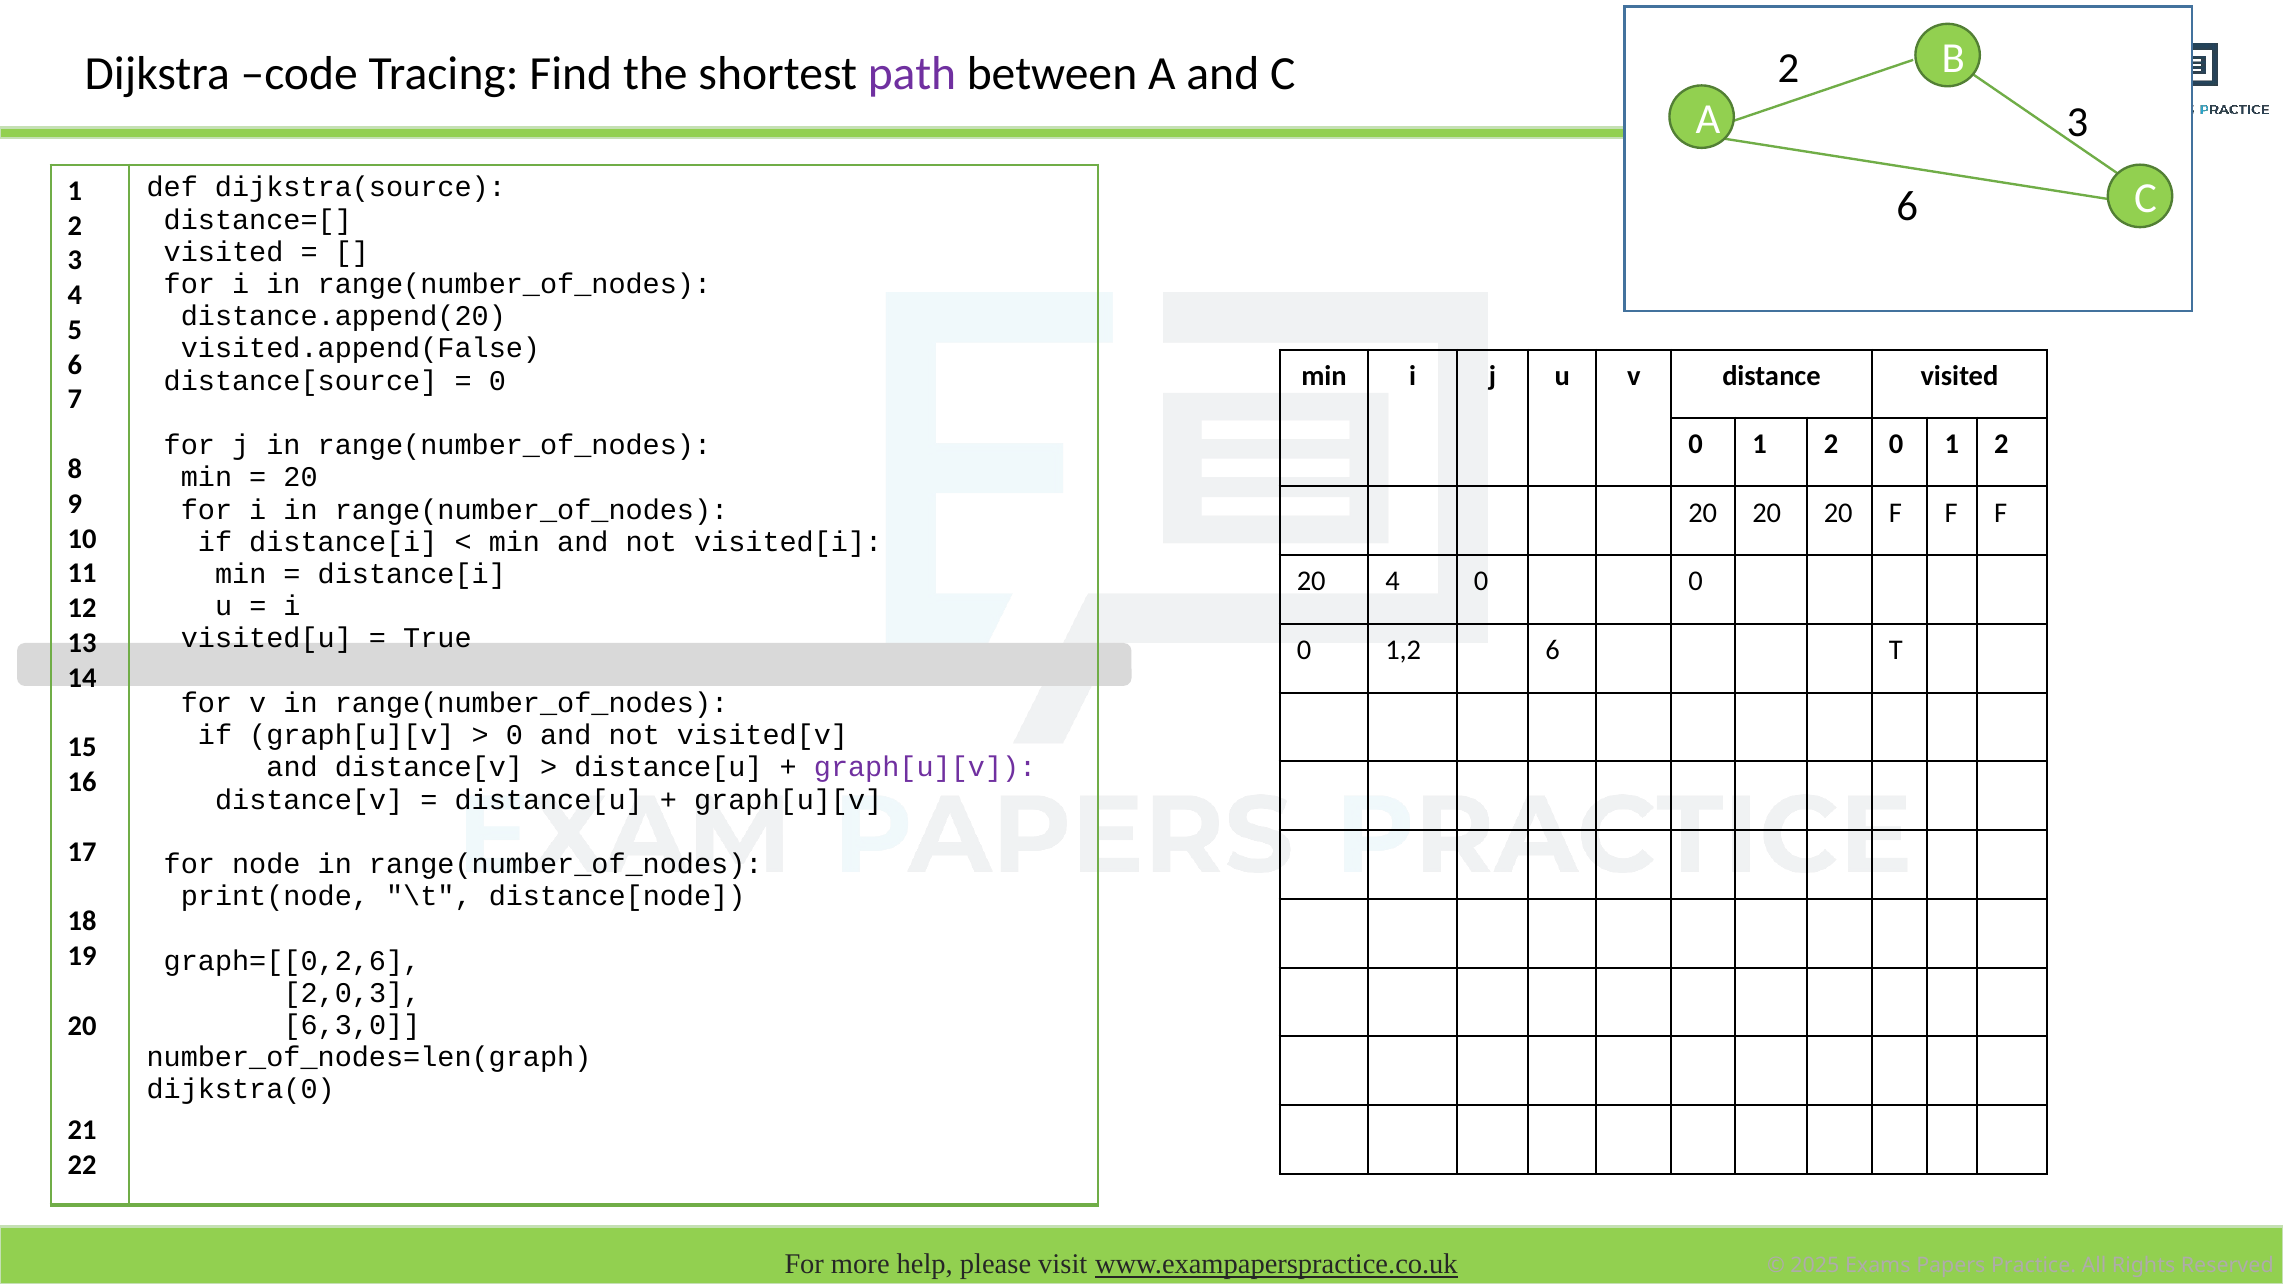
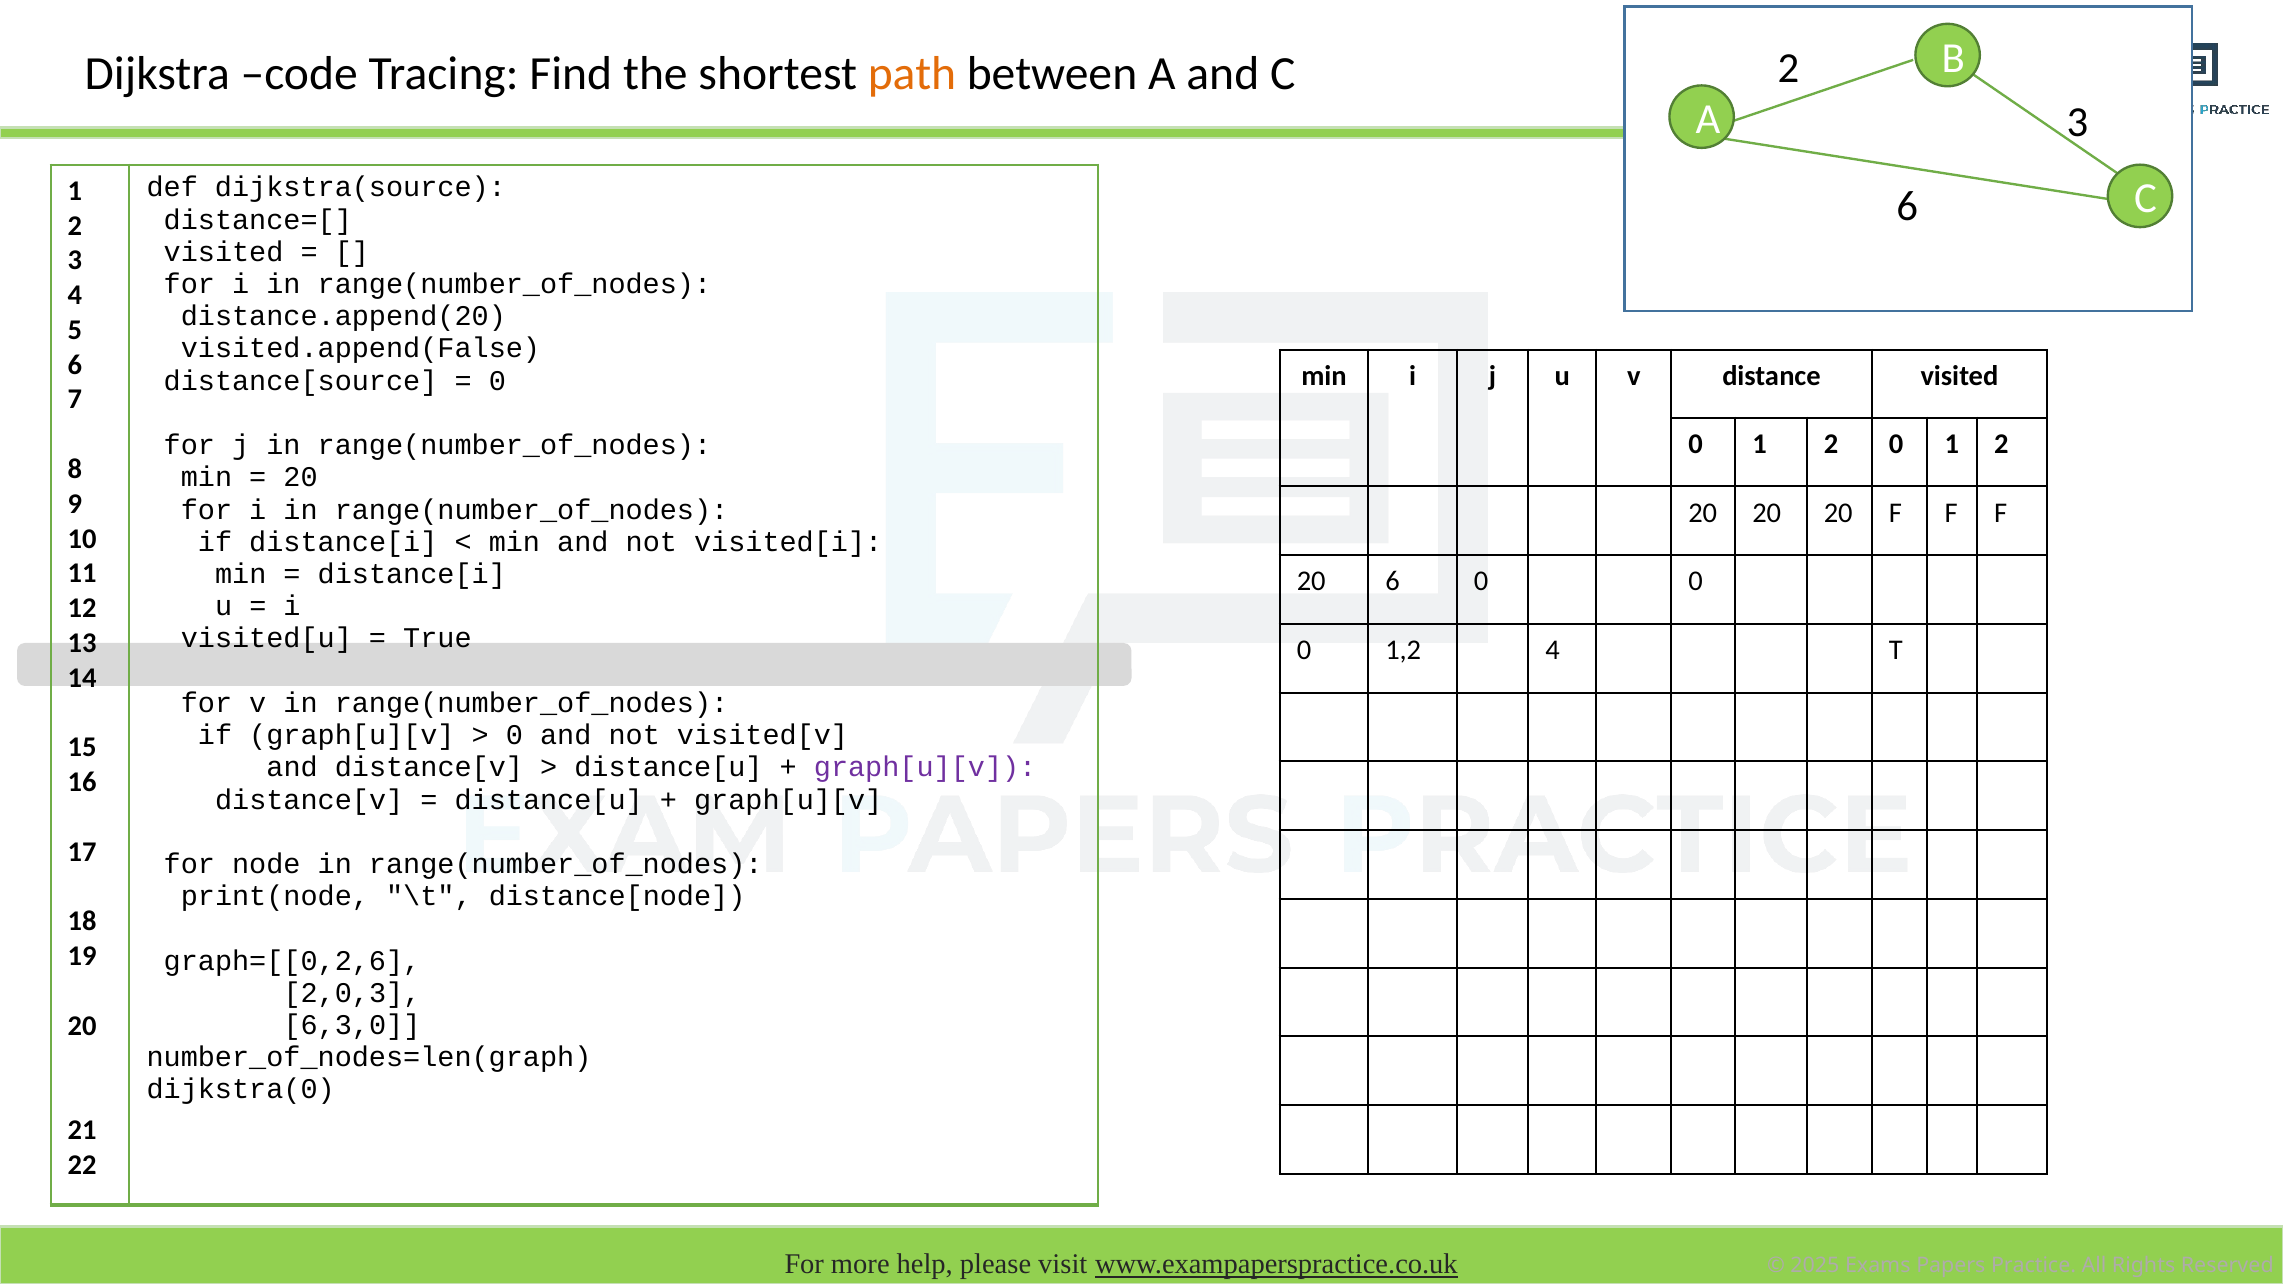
path colour: purple -> orange (912, 74)
20 4: 4 -> 6 (1393, 582)
1,2 6: 6 -> 4 (1553, 650)
